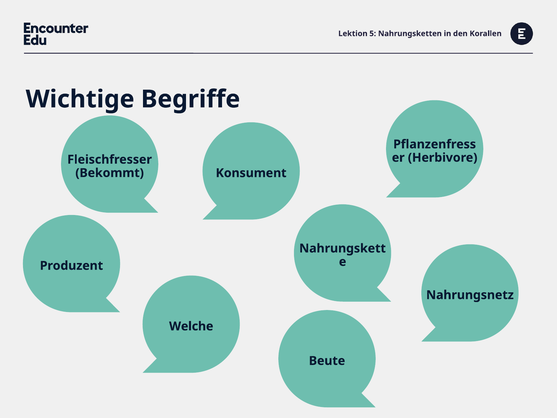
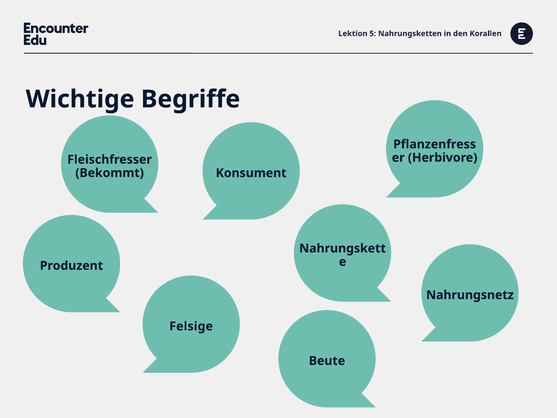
Welche: Welche -> Felsige (191, 326)
